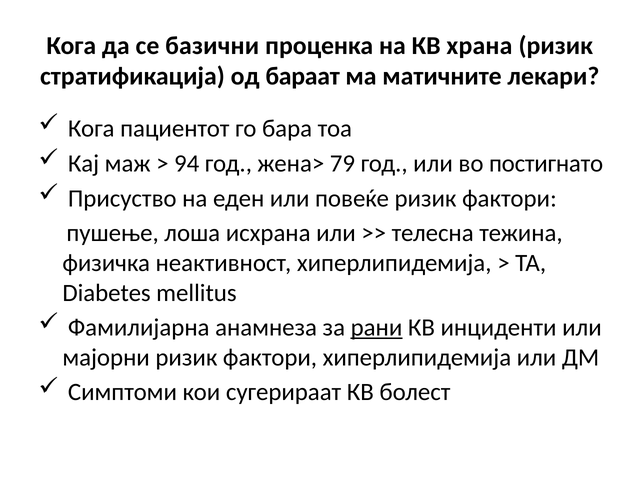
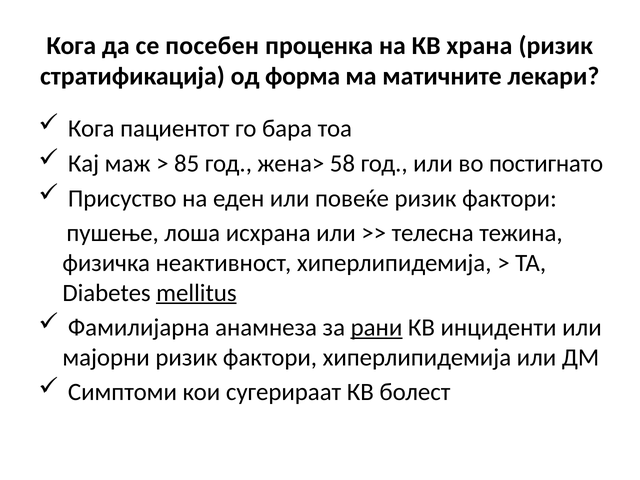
базични: базични -> посебен (212, 46)
бараат: бараат -> форма (303, 76)
94: 94 -> 85 (187, 164)
79: 79 -> 58 (342, 164)
mellitus underline: none -> present (196, 293)
